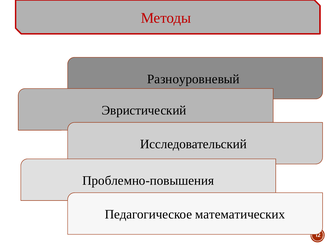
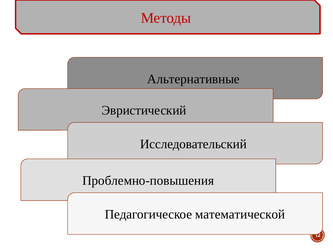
Разноуровневый: Разноуровневый -> Альтернативные (193, 79)
математических: математических -> математической (240, 214)
